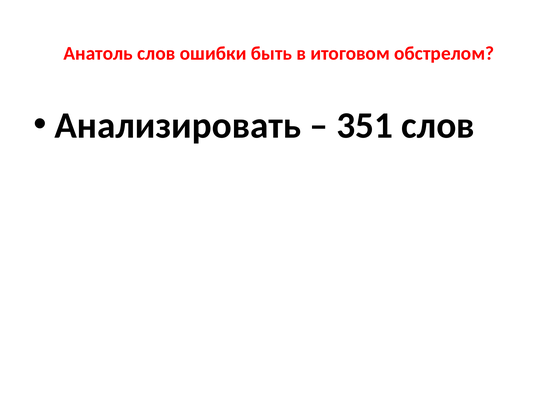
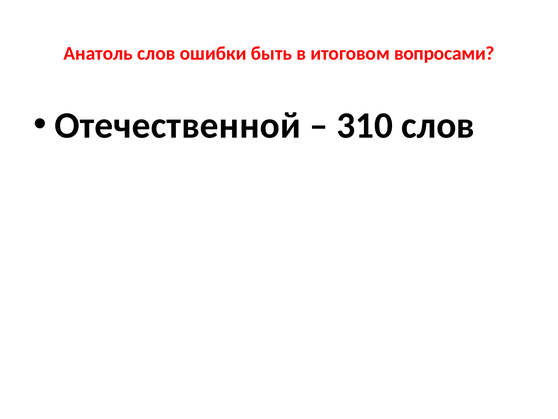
обстрелом: обстрелом -> вопросами (444, 53)
Анализировать: Анализировать -> Отечественной (178, 125)
351: 351 -> 310 (365, 125)
